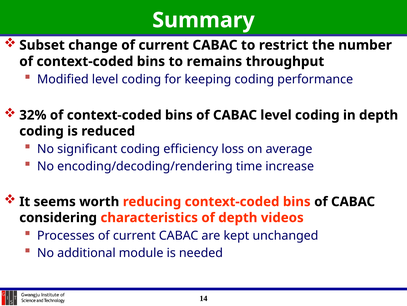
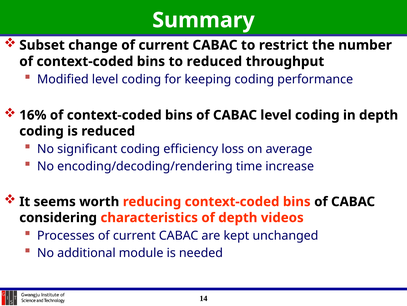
to remains: remains -> reduced (214, 61)
32%: 32% -> 16% (33, 115)
